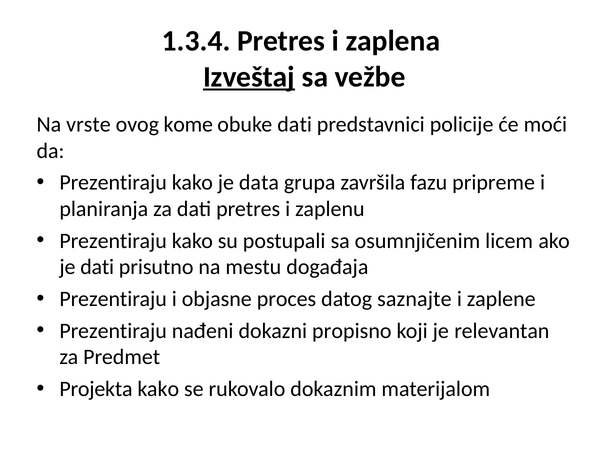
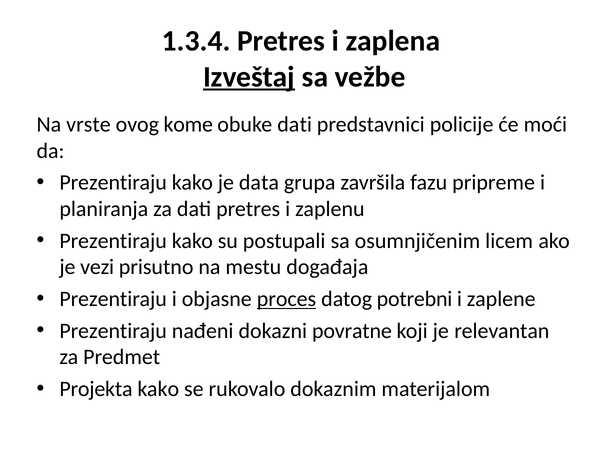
je dati: dati -> vezi (97, 267)
proces underline: none -> present (287, 299)
saznajte: saznajte -> potrebni (415, 299)
propisno: propisno -> povratne (352, 331)
